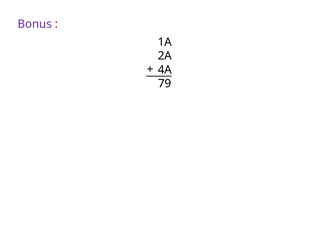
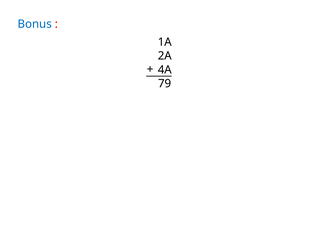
Bonus colour: purple -> blue (35, 24)
